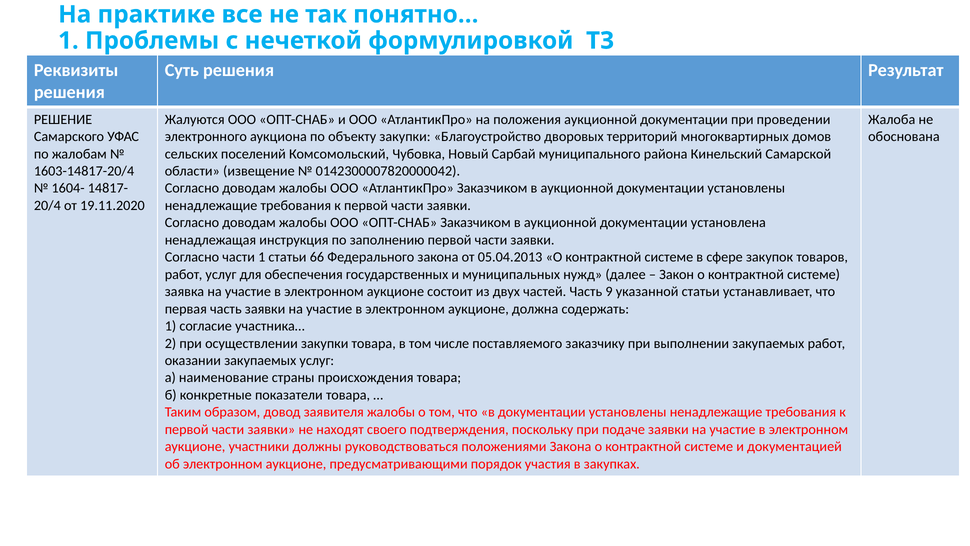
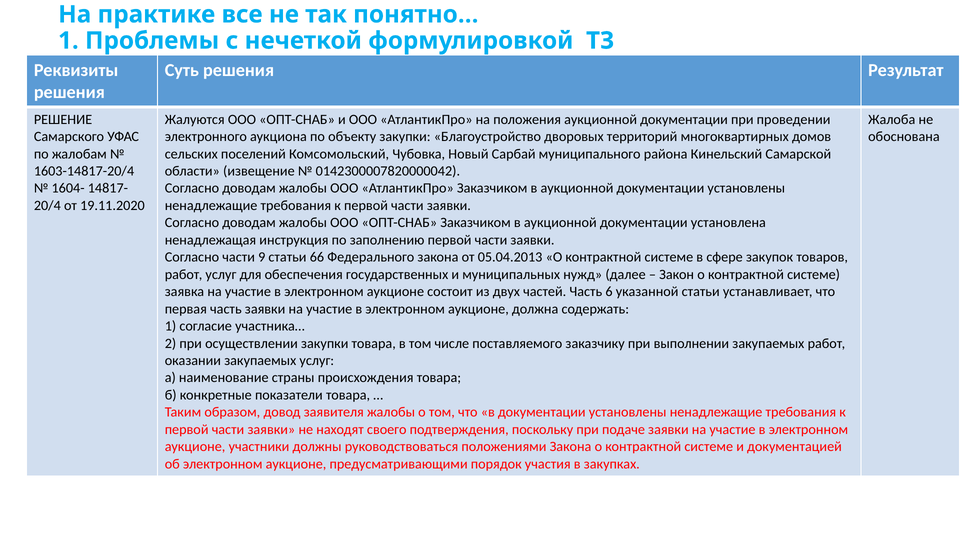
части 1: 1 -> 9 (262, 257)
9: 9 -> 6 (609, 291)
